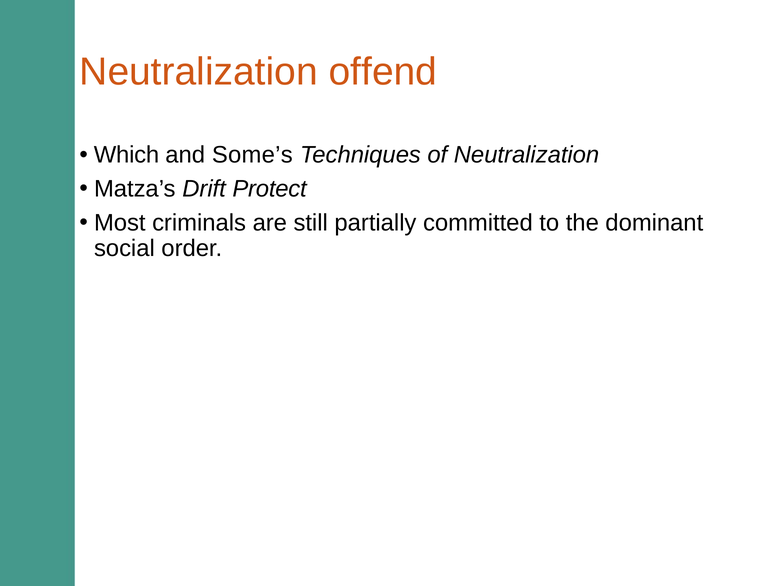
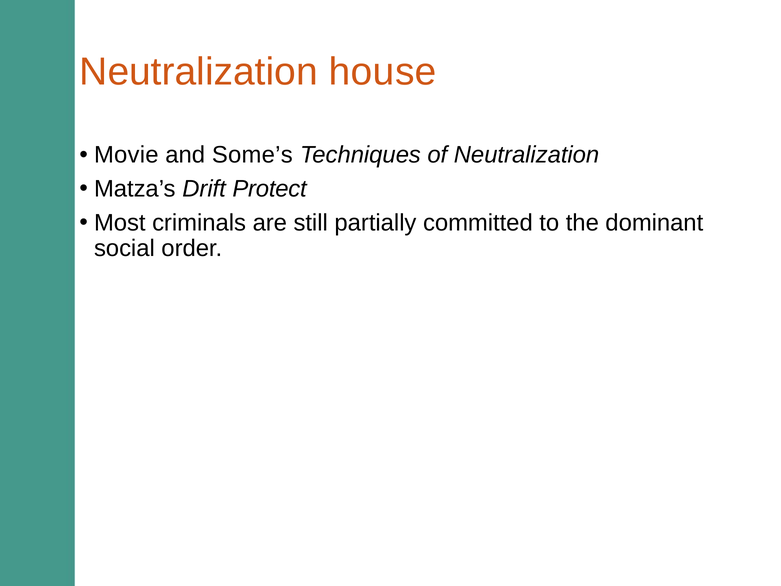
offend: offend -> house (383, 72)
Which: Which -> Movie (126, 155)
